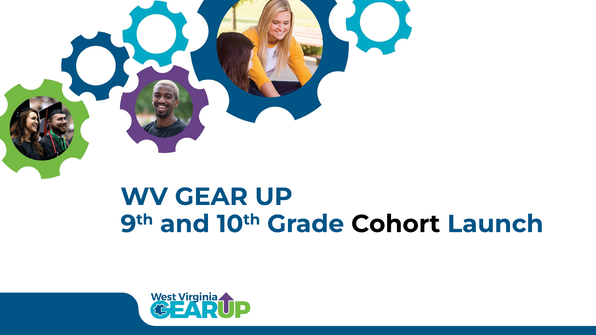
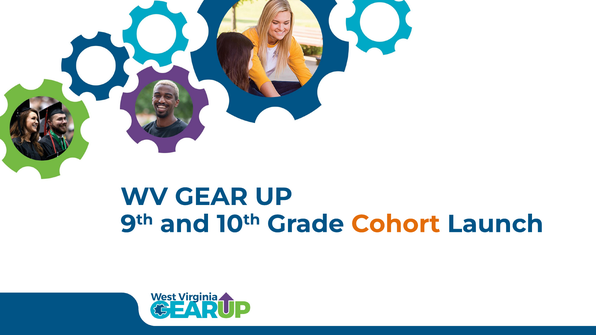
Cohort colour: black -> orange (396, 224)
